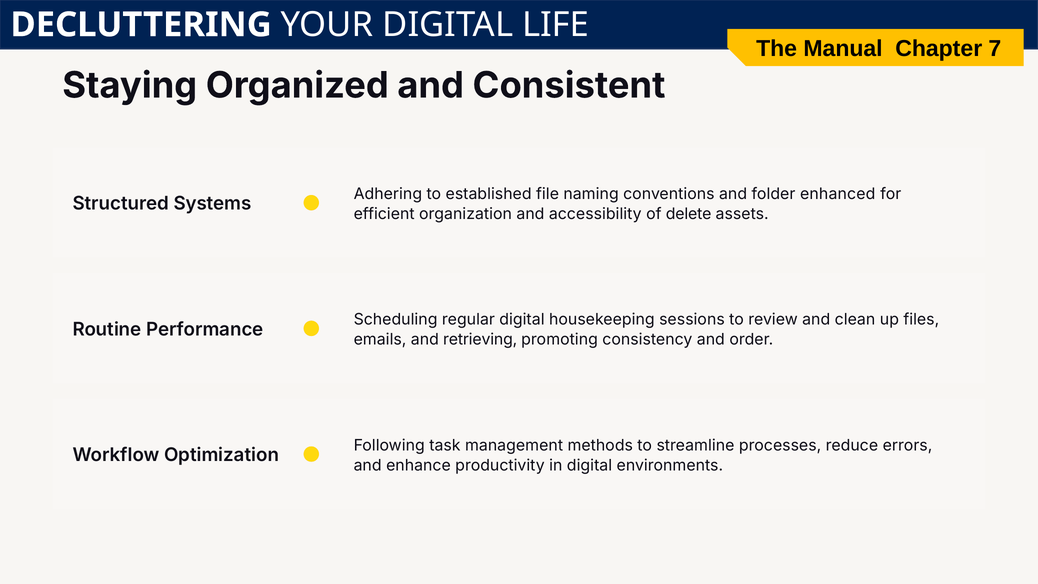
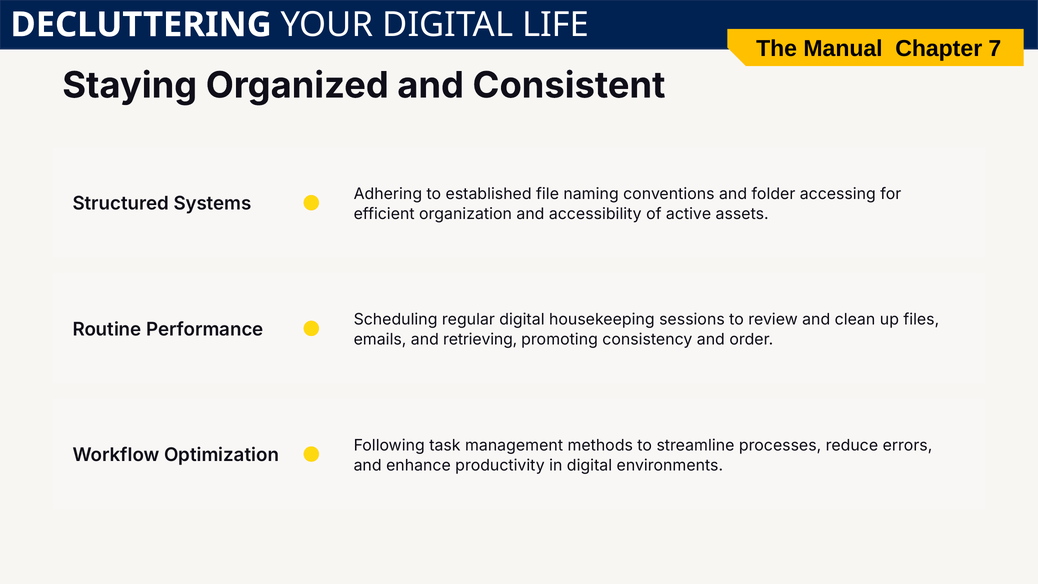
enhanced: enhanced -> accessing (838, 194)
delete: delete -> active (689, 214)
